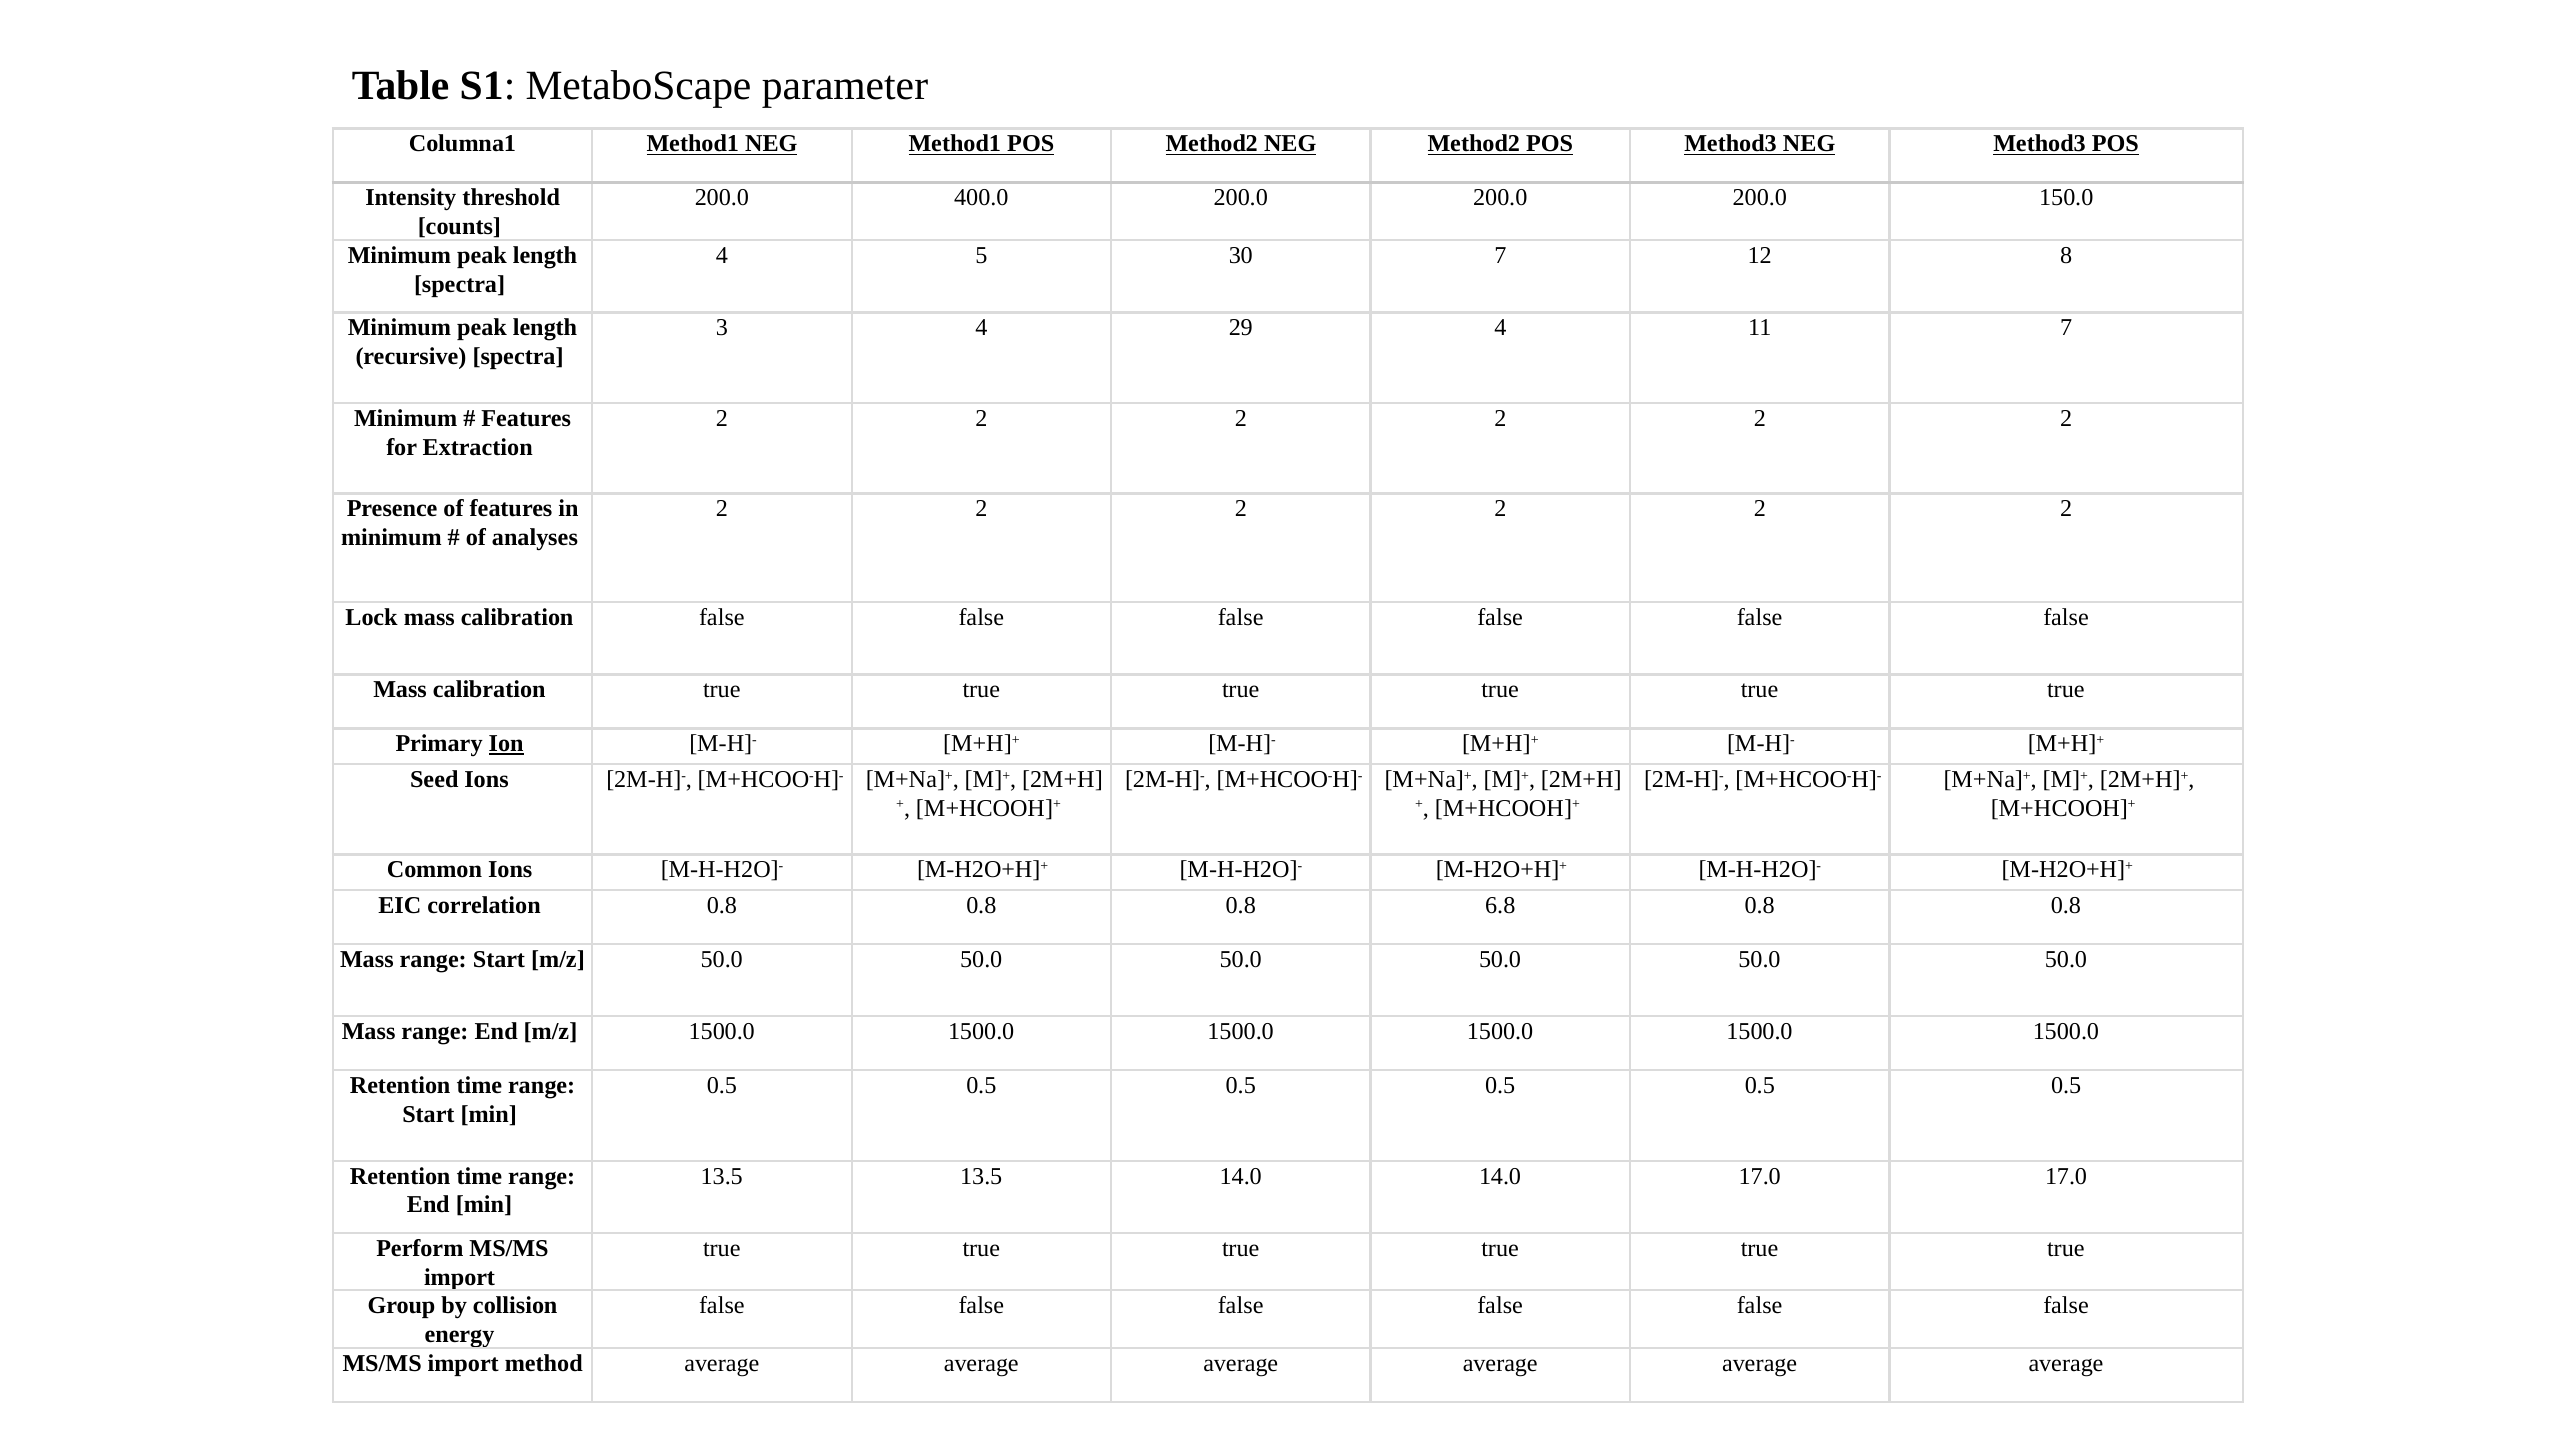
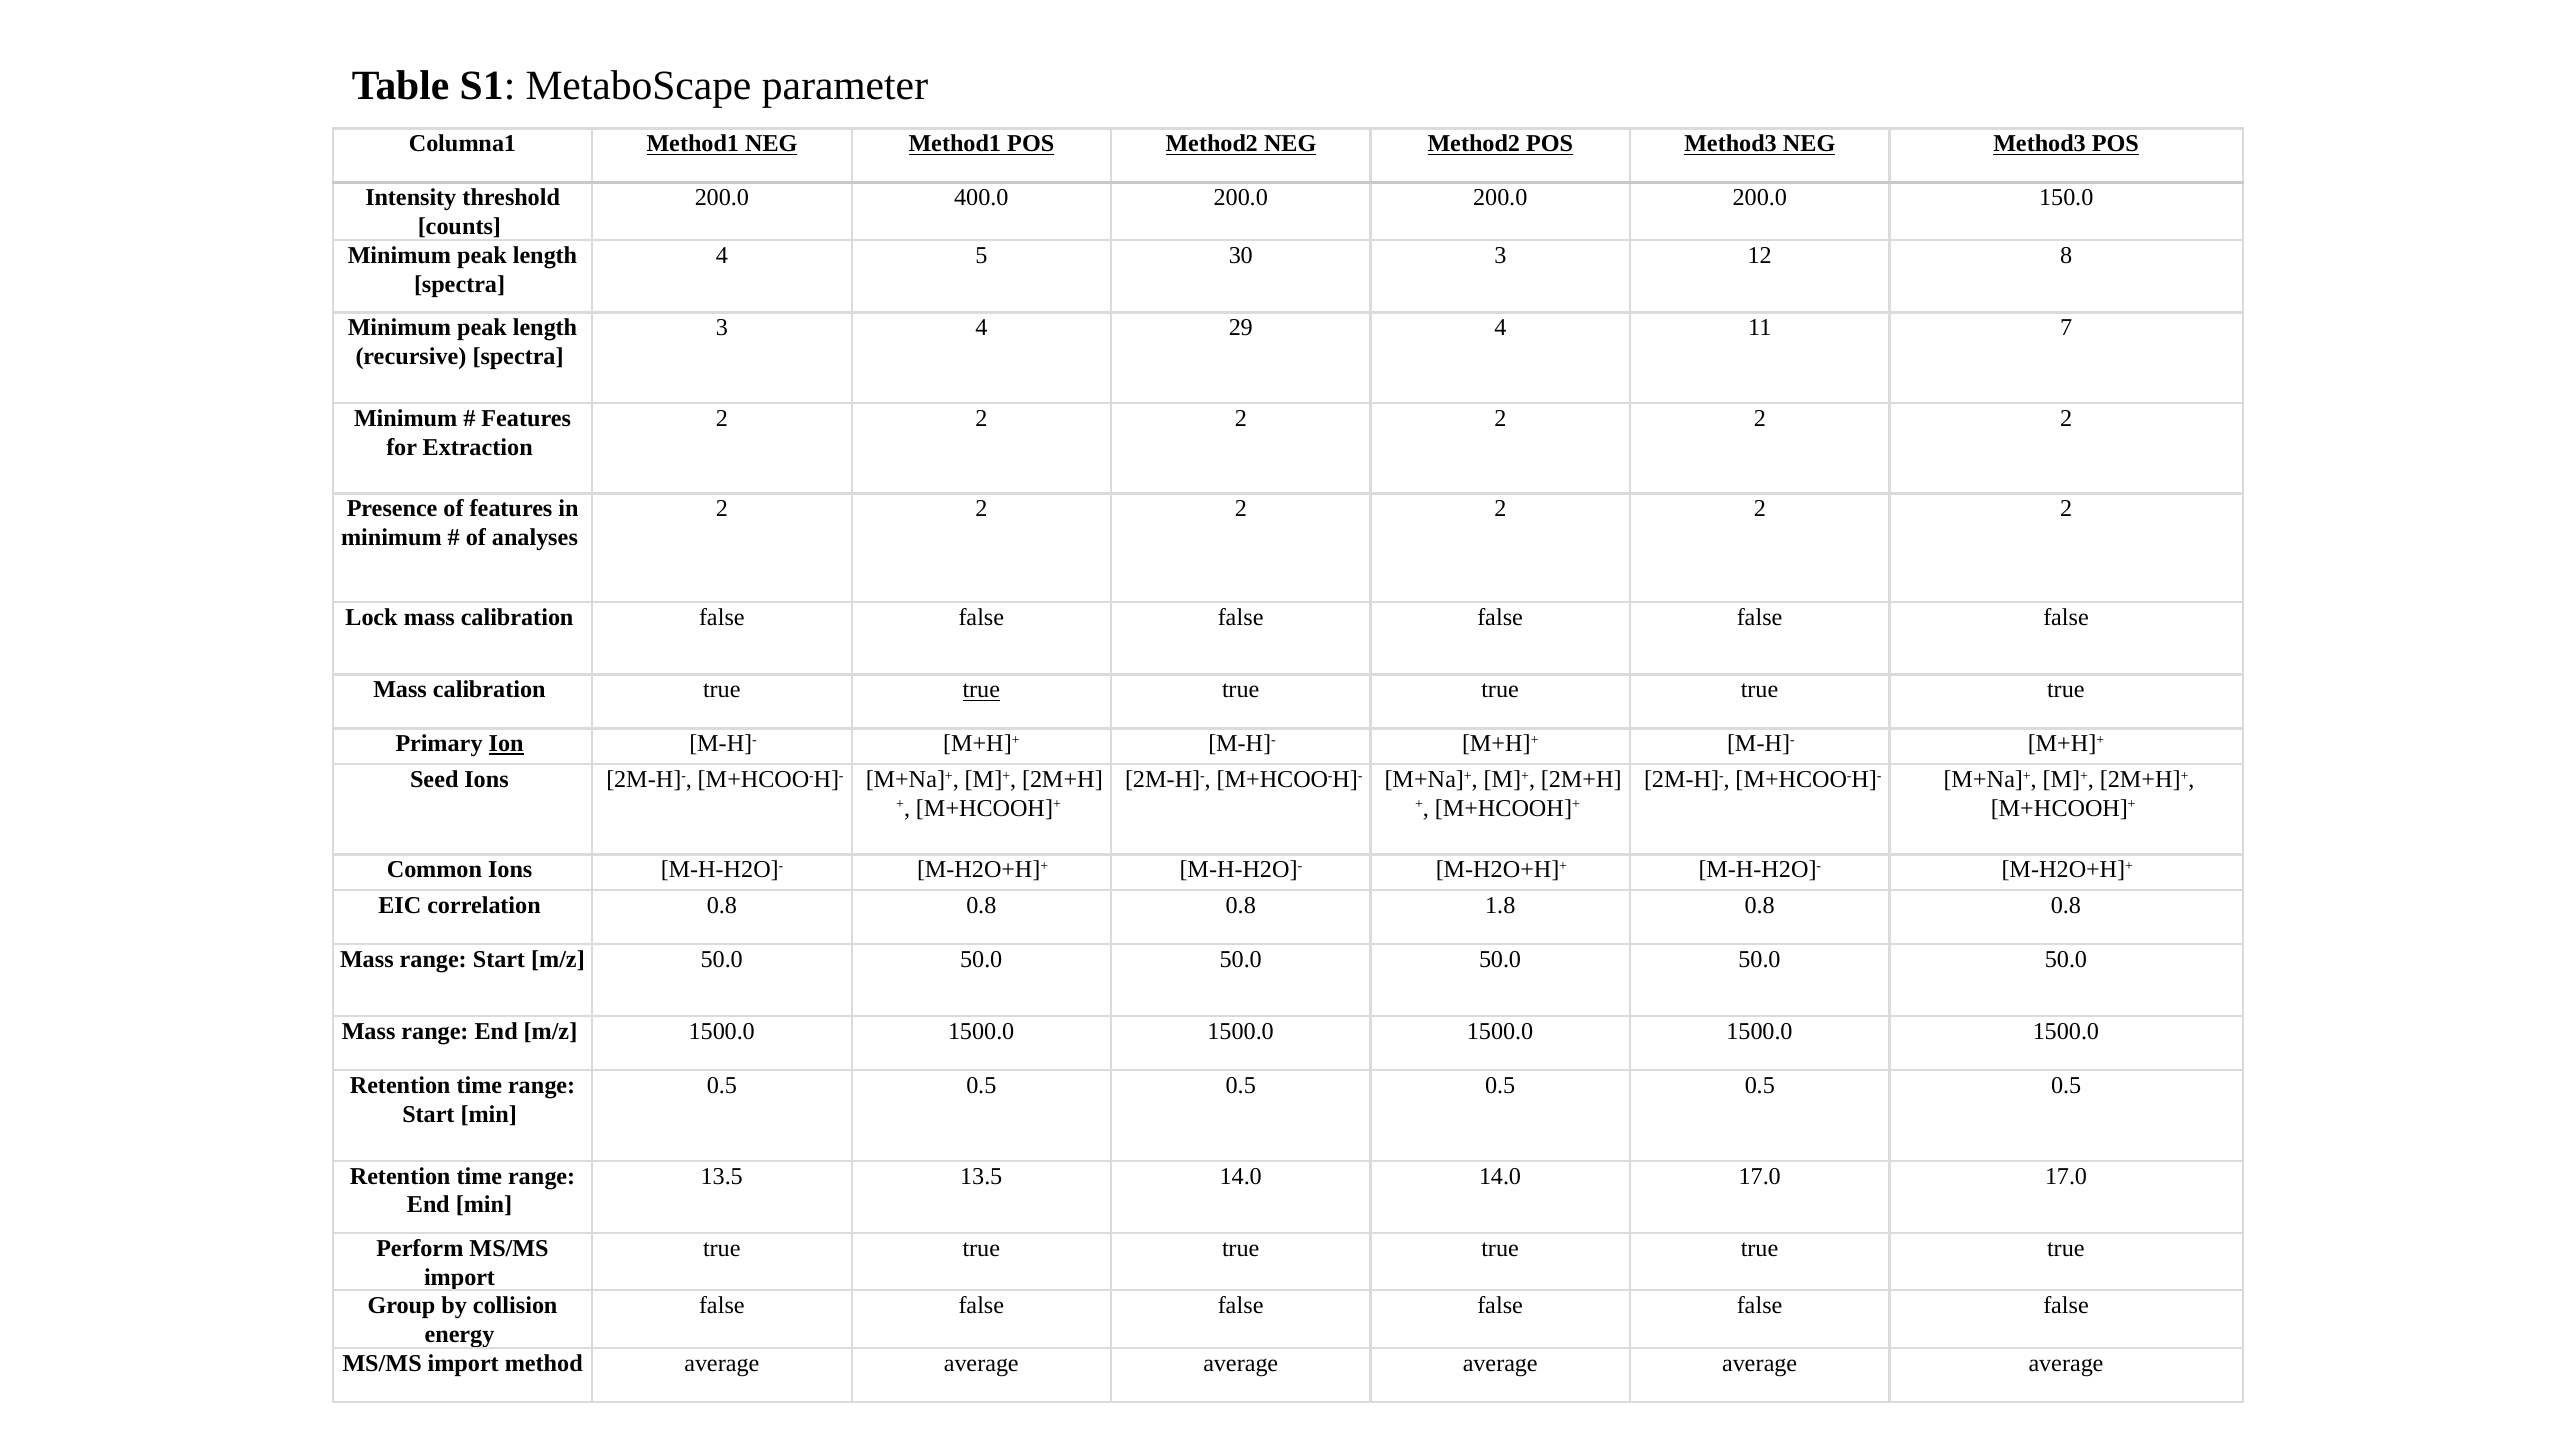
30 7: 7 -> 3 (1500, 256)
true underline: none -> present (981, 690)
6.8: 6.8 -> 1.8 (1500, 906)
